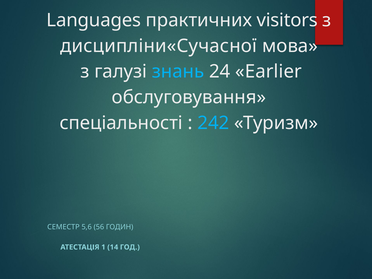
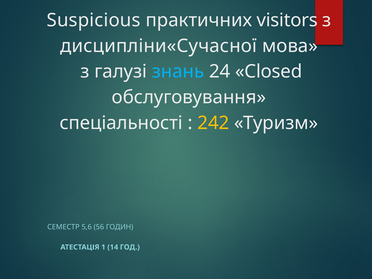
Languages: Languages -> Suspicious (94, 20)
Earlier: Earlier -> Closed (269, 72)
242 colour: light blue -> yellow (213, 123)
